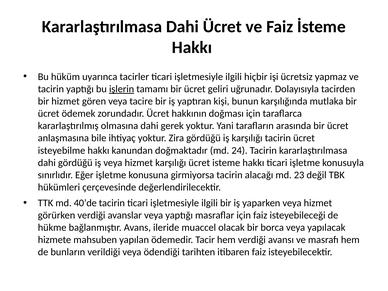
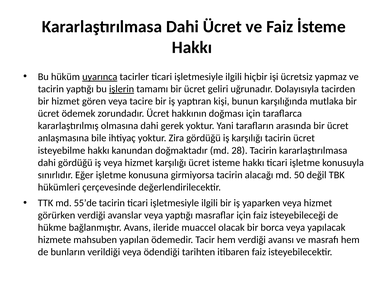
uyarınca underline: none -> present (100, 77)
24: 24 -> 28 (240, 150)
23: 23 -> 50 (299, 175)
40’de: 40’de -> 55’de (85, 203)
